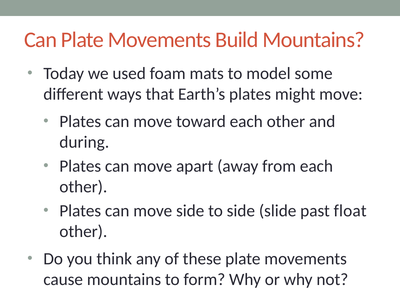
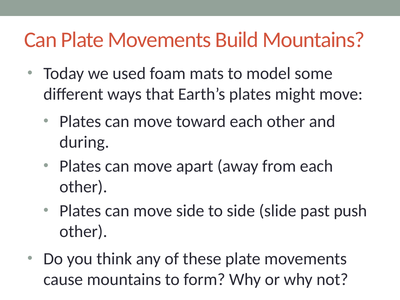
float: float -> push (350, 211)
